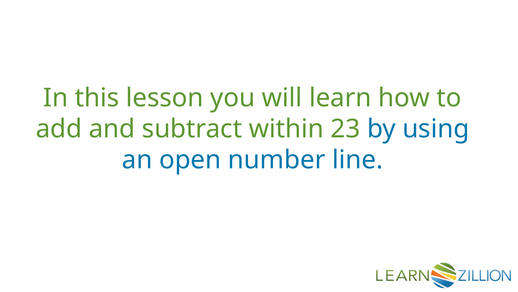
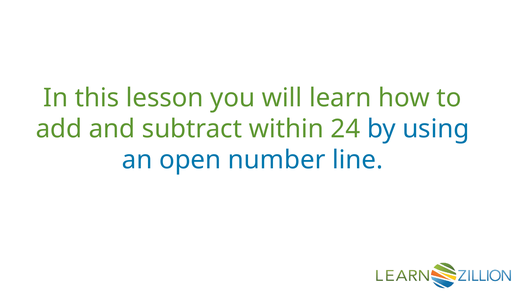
23: 23 -> 24 (345, 129)
